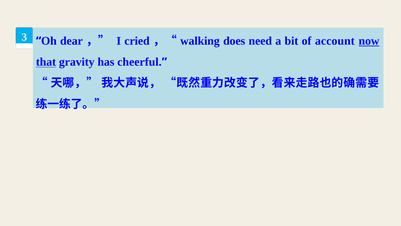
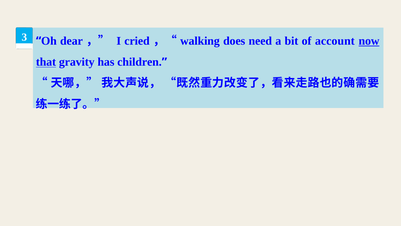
cheerful: cheerful -> children (140, 62)
